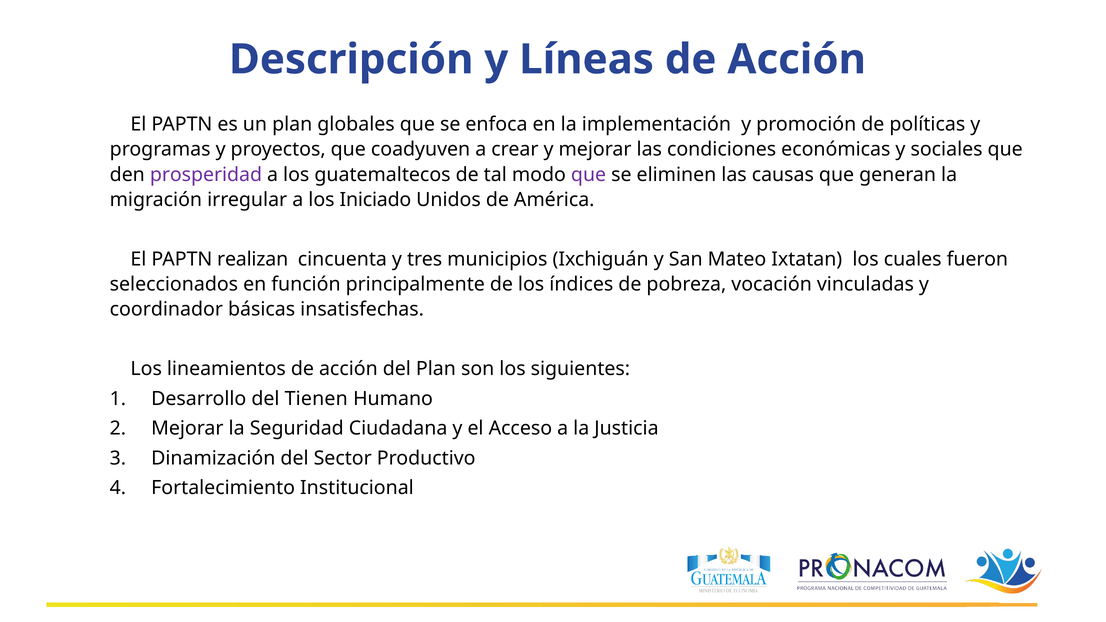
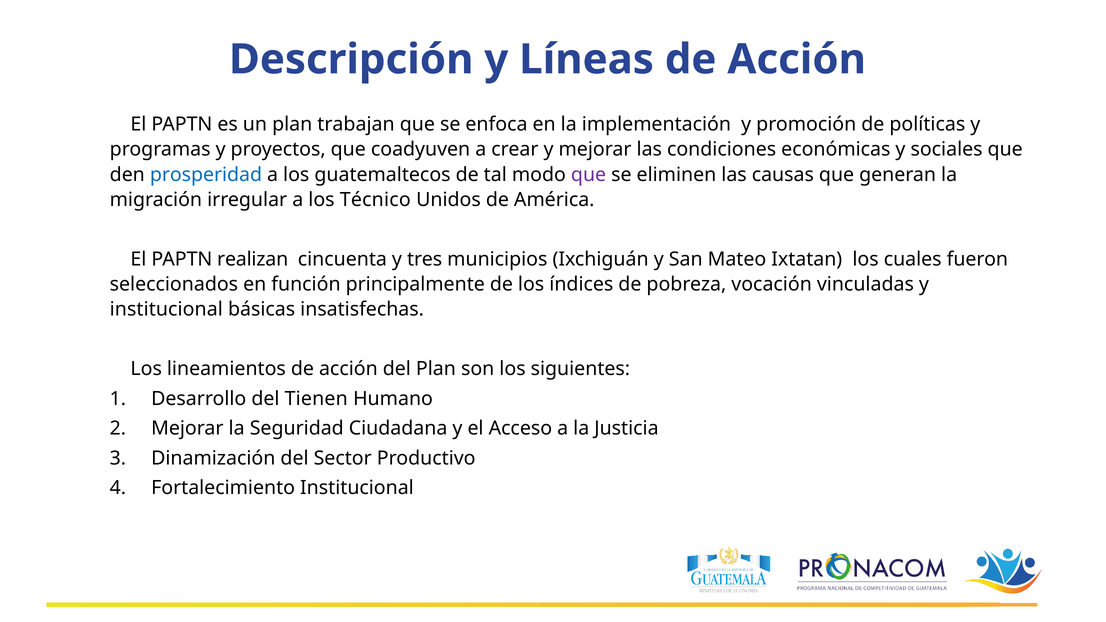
globales: globales -> trabajan (356, 124)
prosperidad colour: purple -> blue (206, 175)
Iniciado: Iniciado -> Técnico (375, 200)
coordinador: coordinador -> institucional (166, 309)
